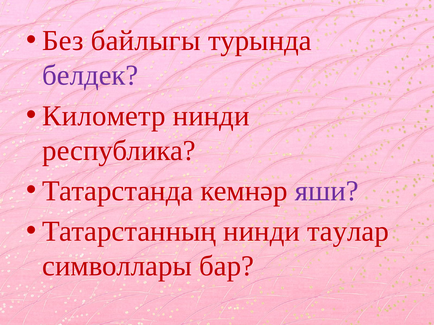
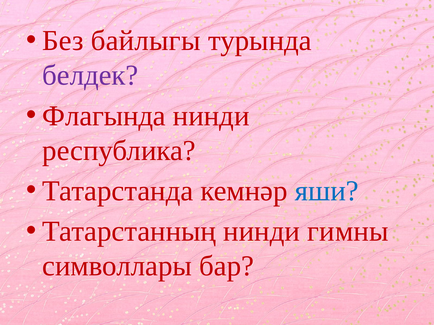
Километр: Километр -> Флагында (104, 116)
яши colour: purple -> blue (327, 191)
таулар: таулар -> гимны (348, 232)
